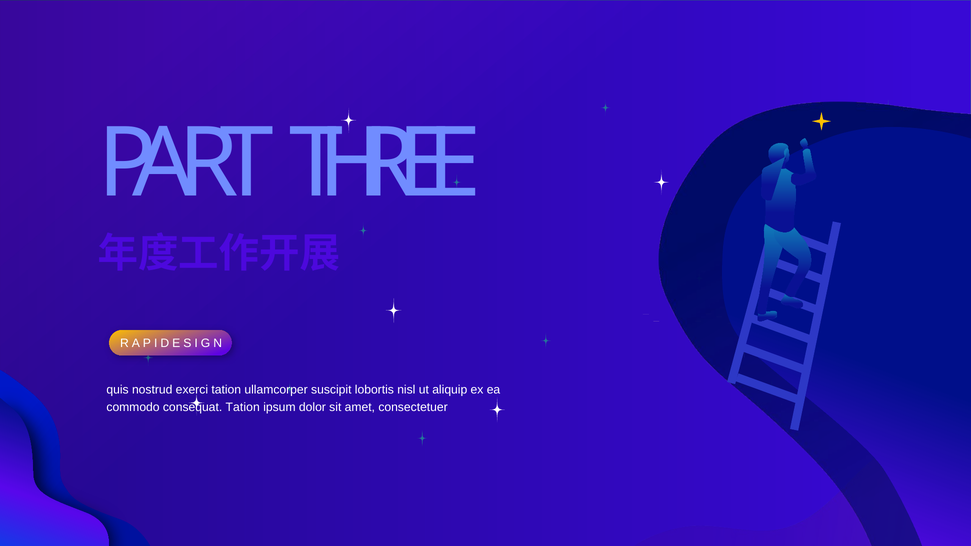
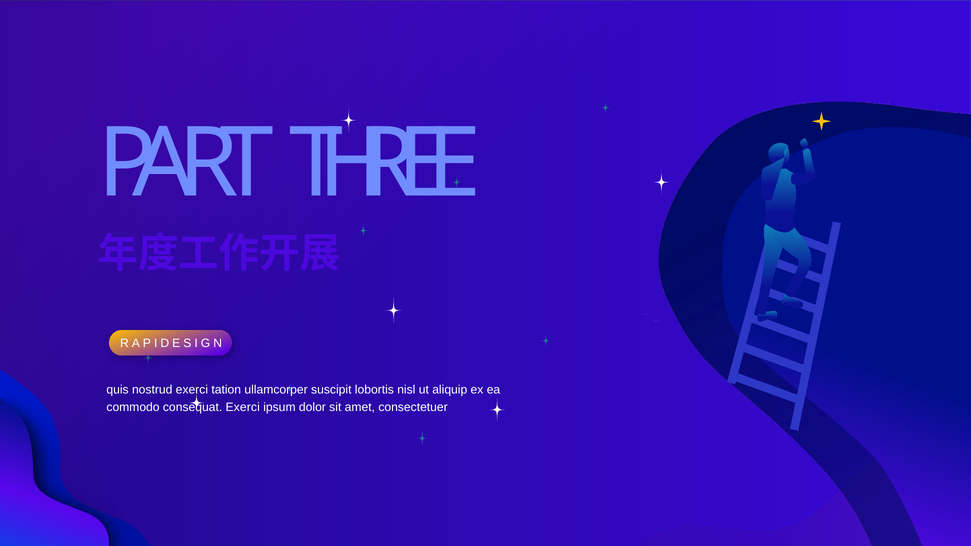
Tation: Tation -> Exerci (243, 407)
